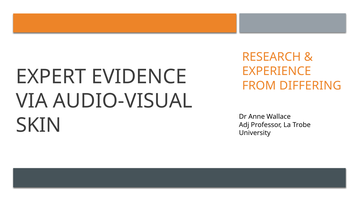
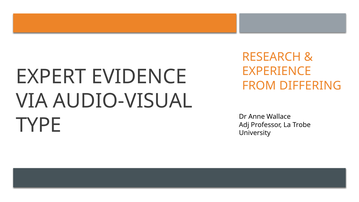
SKIN: SKIN -> TYPE (39, 125)
